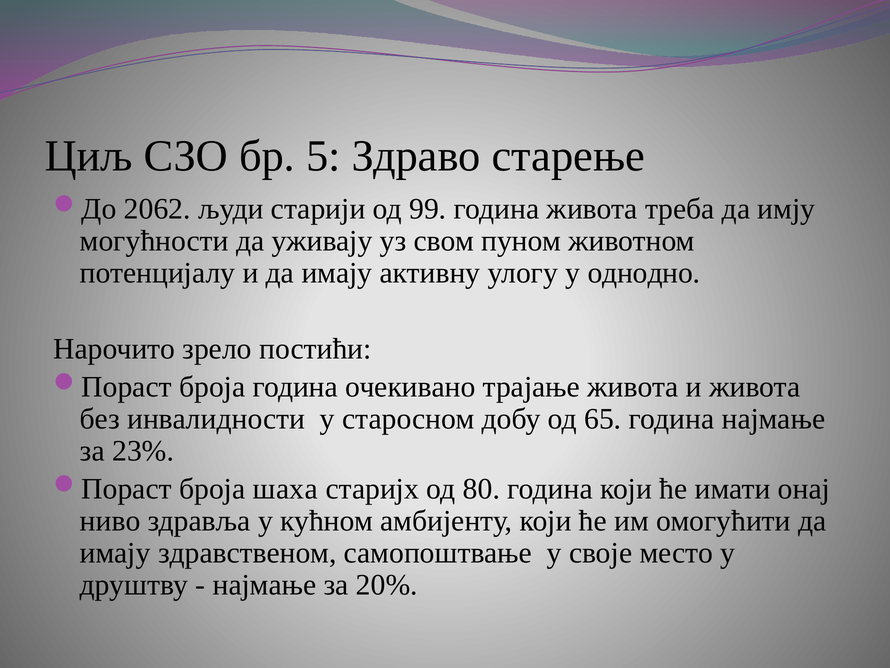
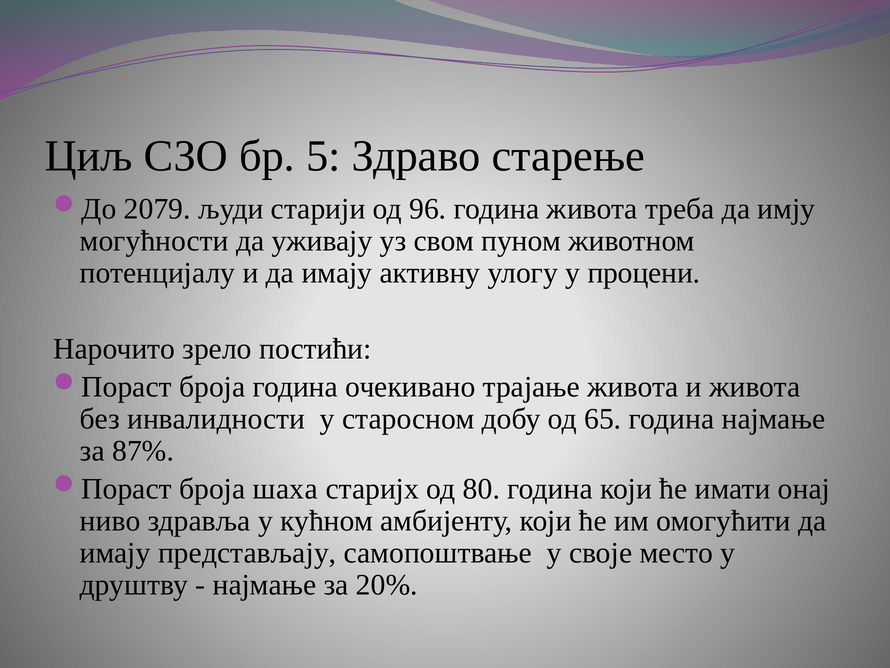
2062: 2062 -> 2079 (157, 209)
99: 99 -> 96 (428, 209)
однодно: однодно -> процени (644, 273)
23%: 23% -> 87% (143, 451)
здравственом: здравственом -> представљају (247, 553)
